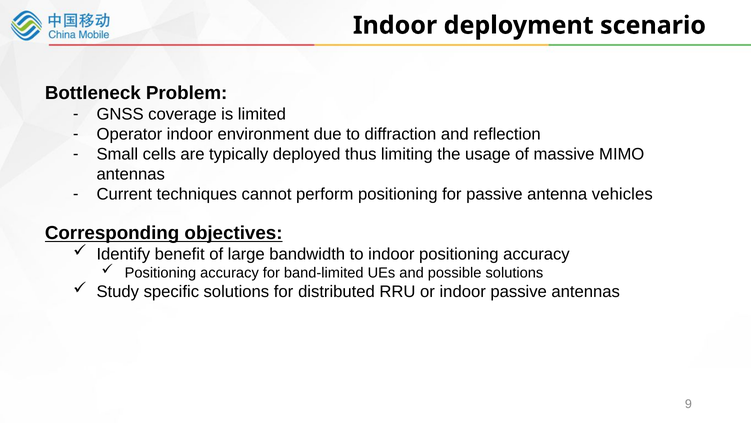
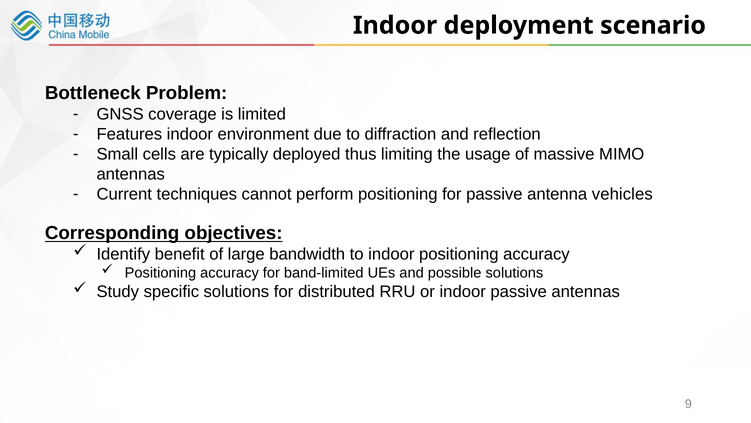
Operator: Operator -> Features (129, 134)
